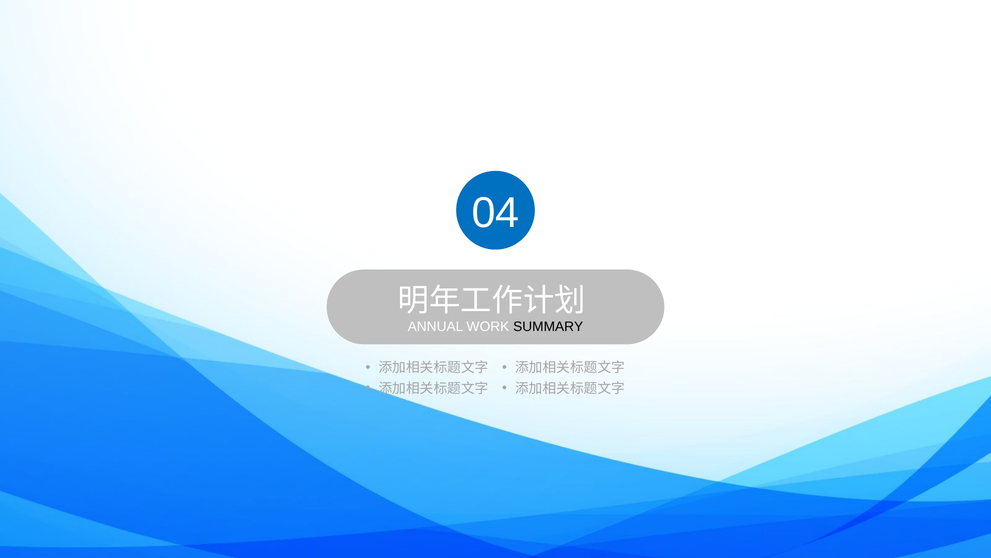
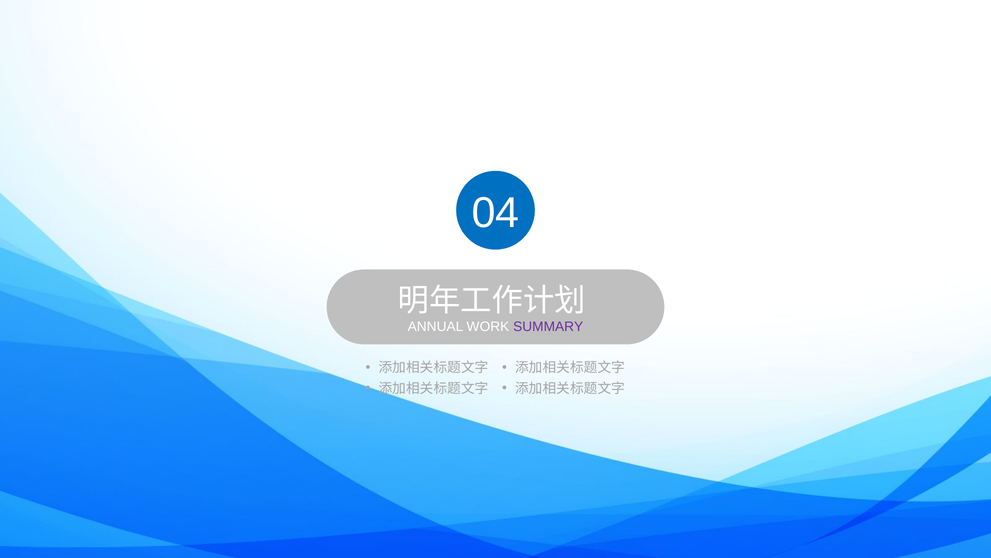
SUMMARY colour: black -> purple (548, 326)
